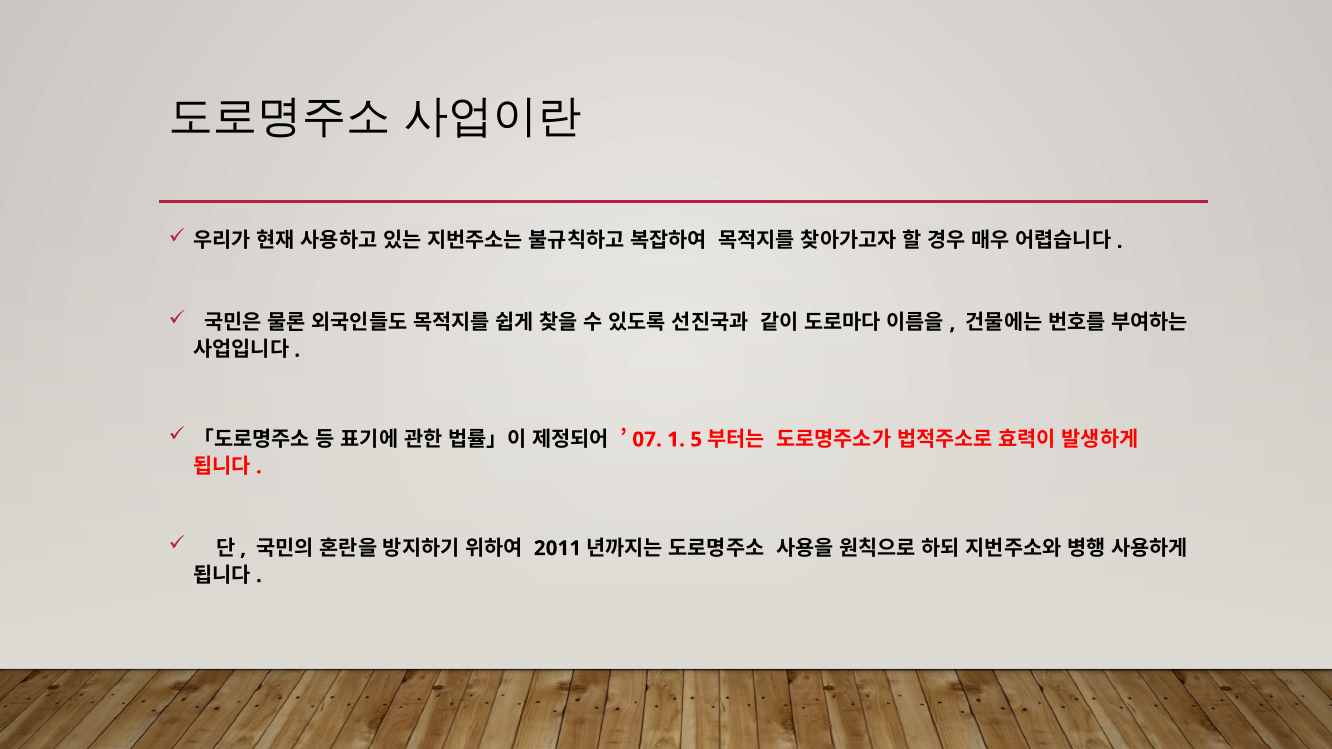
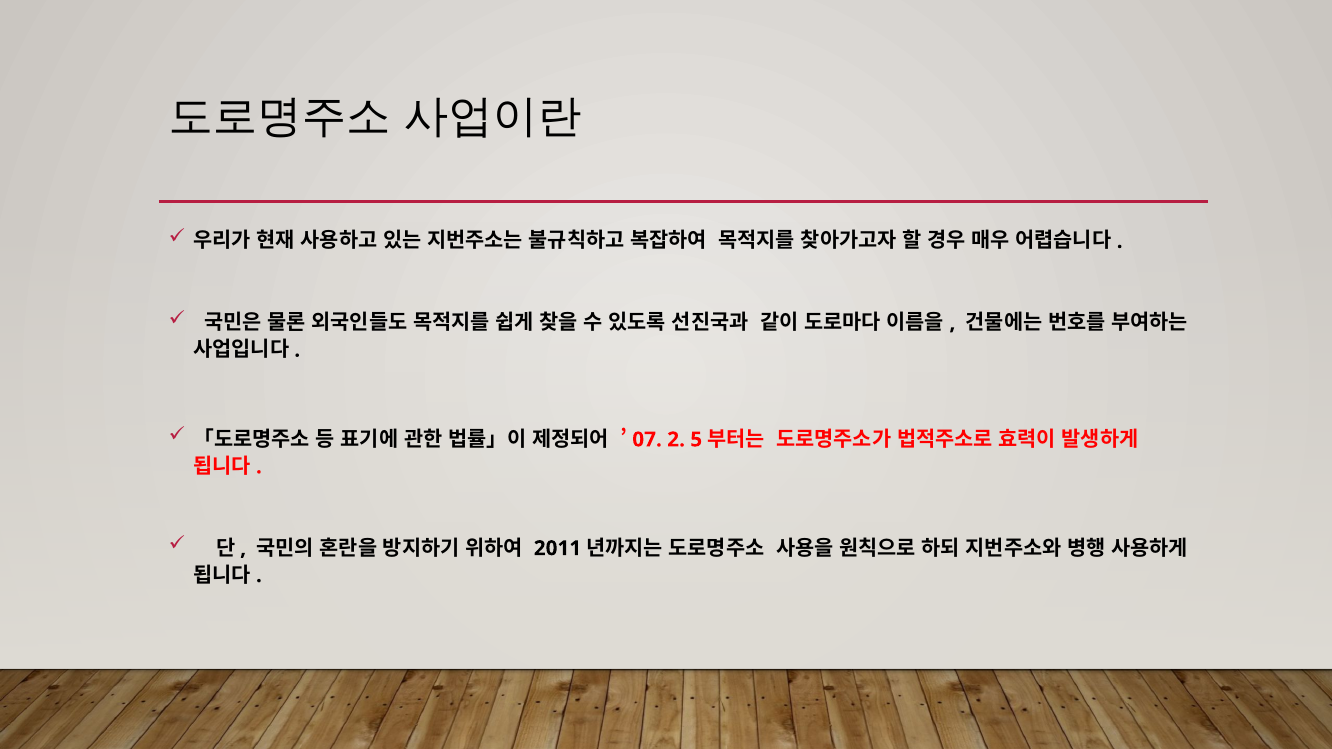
1: 1 -> 2 (676, 440)
